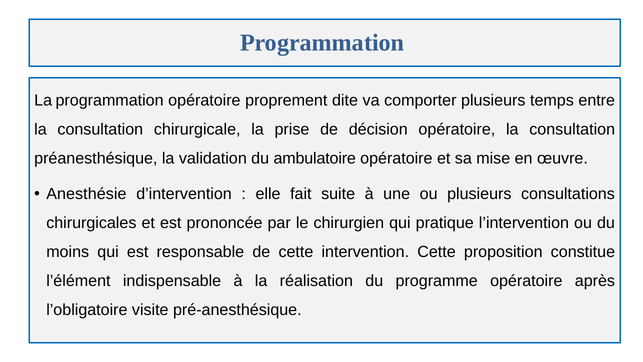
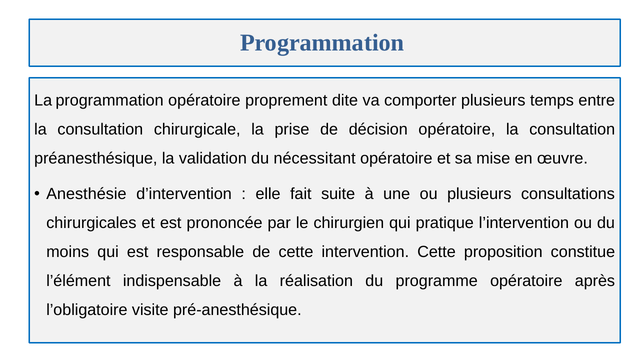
ambulatoire: ambulatoire -> nécessitant (315, 158)
